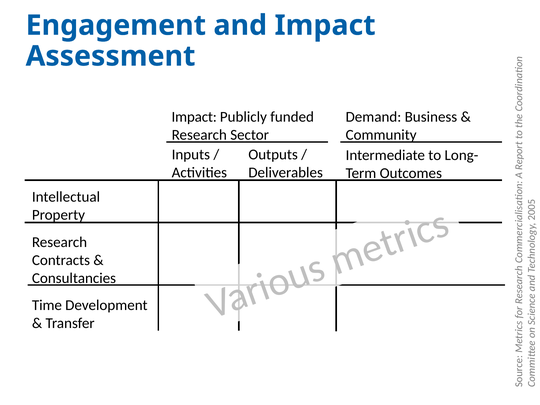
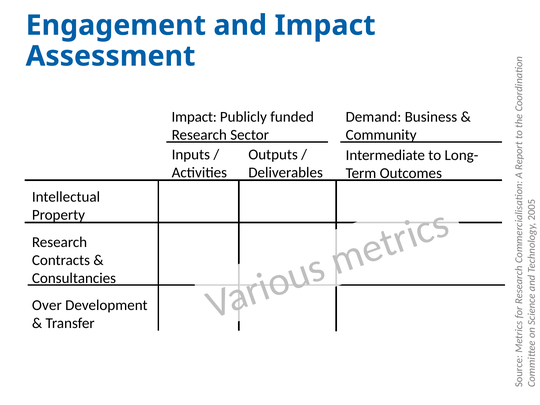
Time: Time -> Over (47, 305)
